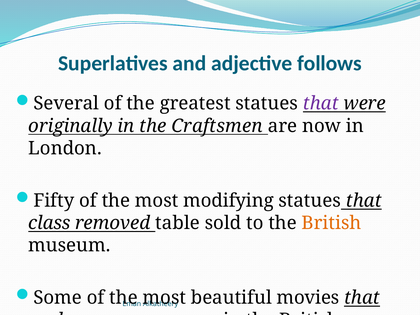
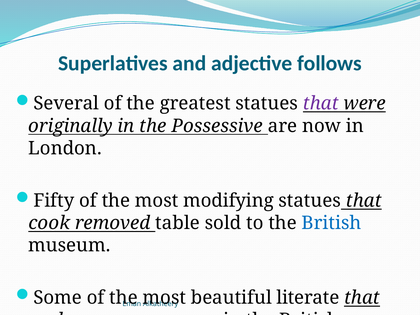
Craftsmen: Craftsmen -> Possessive (217, 126)
class: class -> cook (49, 223)
British colour: orange -> blue (332, 223)
movies: movies -> literate (308, 298)
